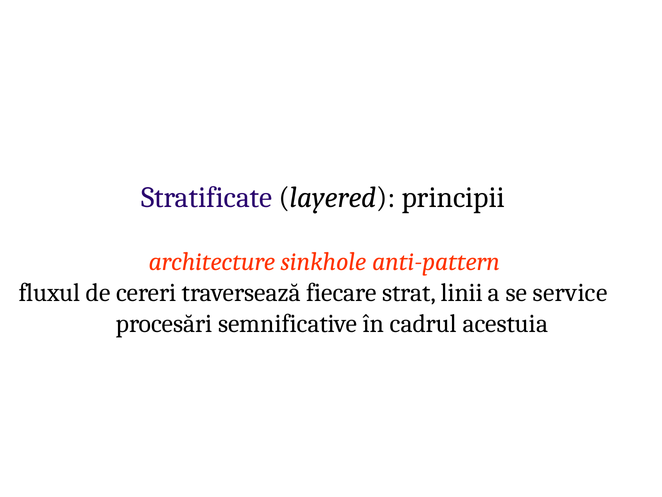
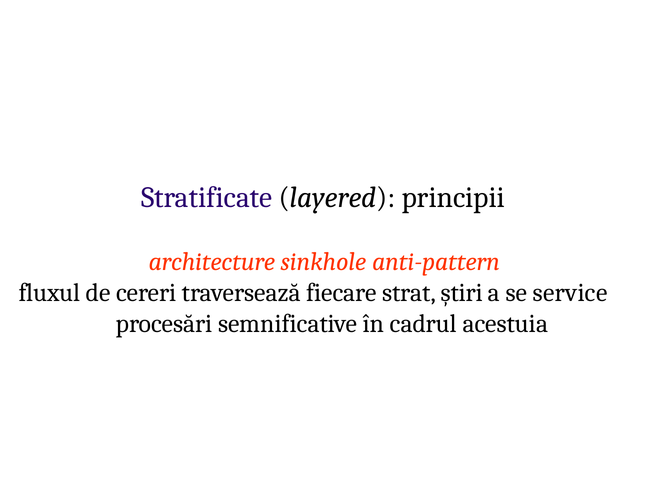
linii: linii -> știri (462, 292)
